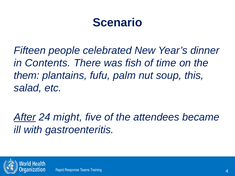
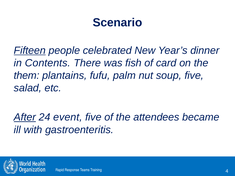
Fifteen underline: none -> present (30, 51)
time: time -> card (166, 63)
soup this: this -> five (194, 76)
might: might -> event (68, 117)
